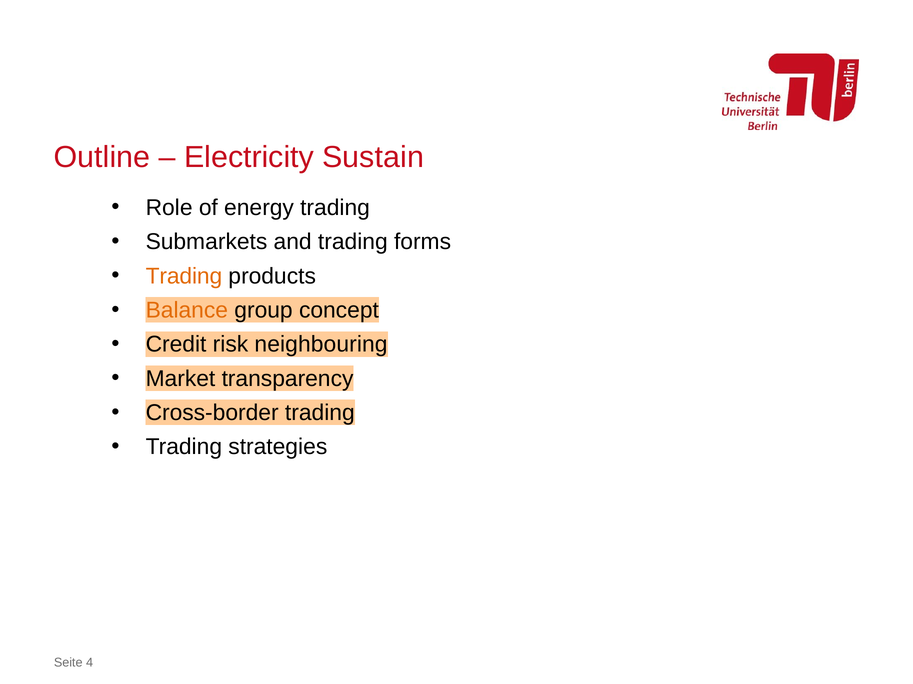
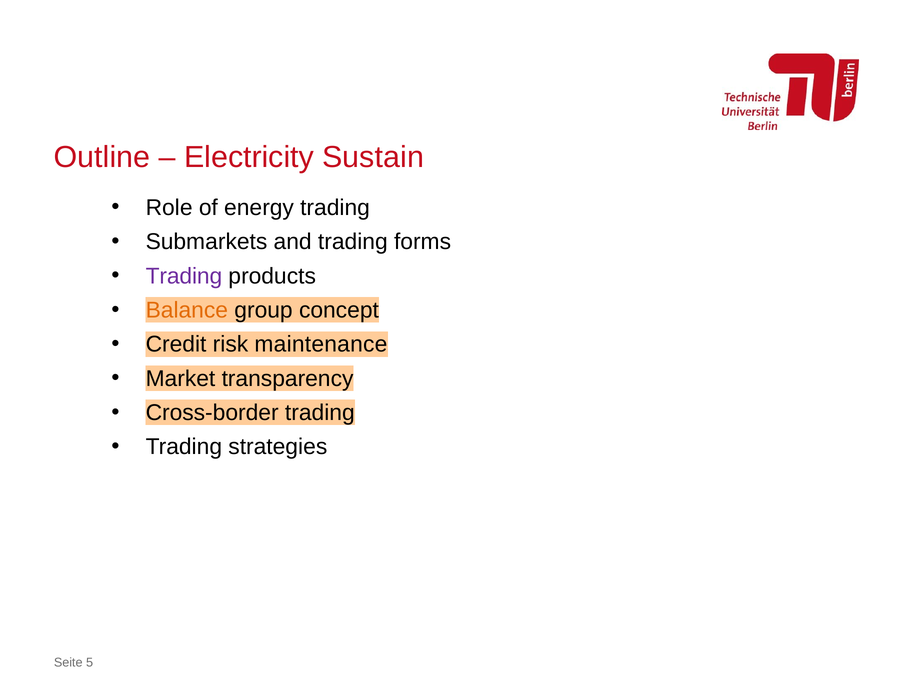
Trading colour: orange -> purple (184, 276)
neighbouring: neighbouring -> maintenance (321, 345)
4: 4 -> 5 (90, 663)
